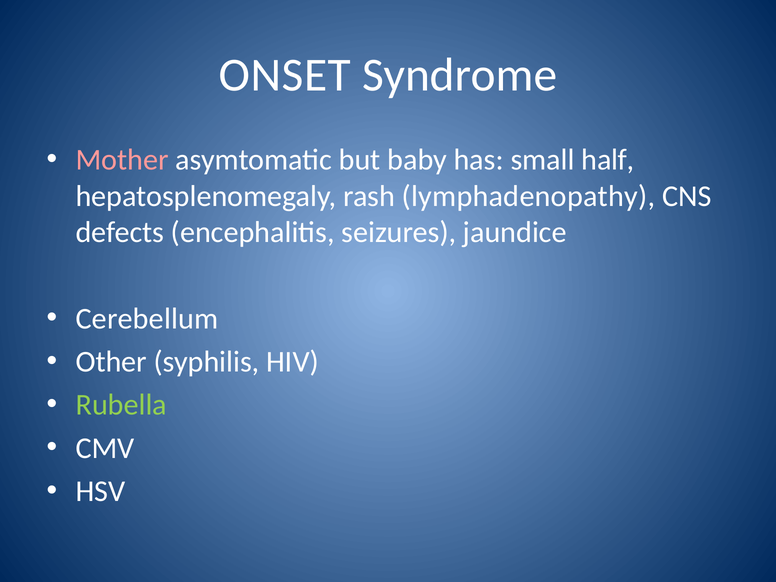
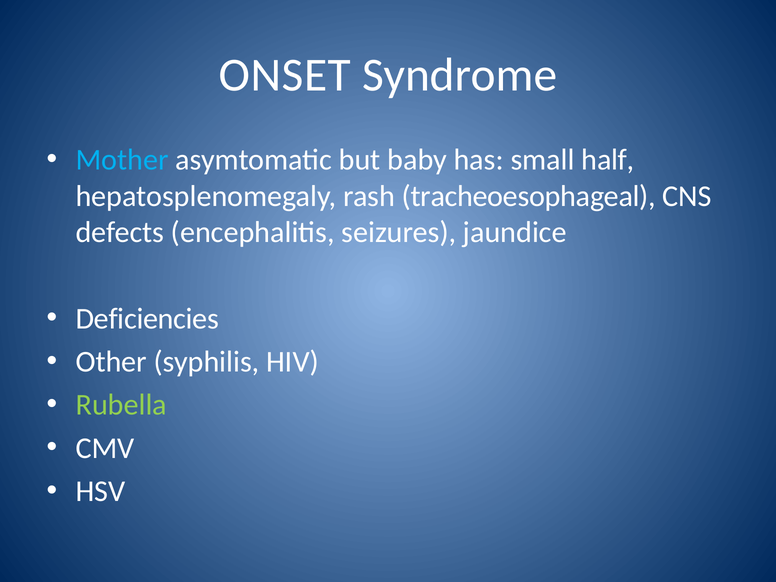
Mother colour: pink -> light blue (122, 160)
lymphadenopathy: lymphadenopathy -> tracheoesophageal (529, 196)
Cerebellum: Cerebellum -> Deficiencies (147, 319)
